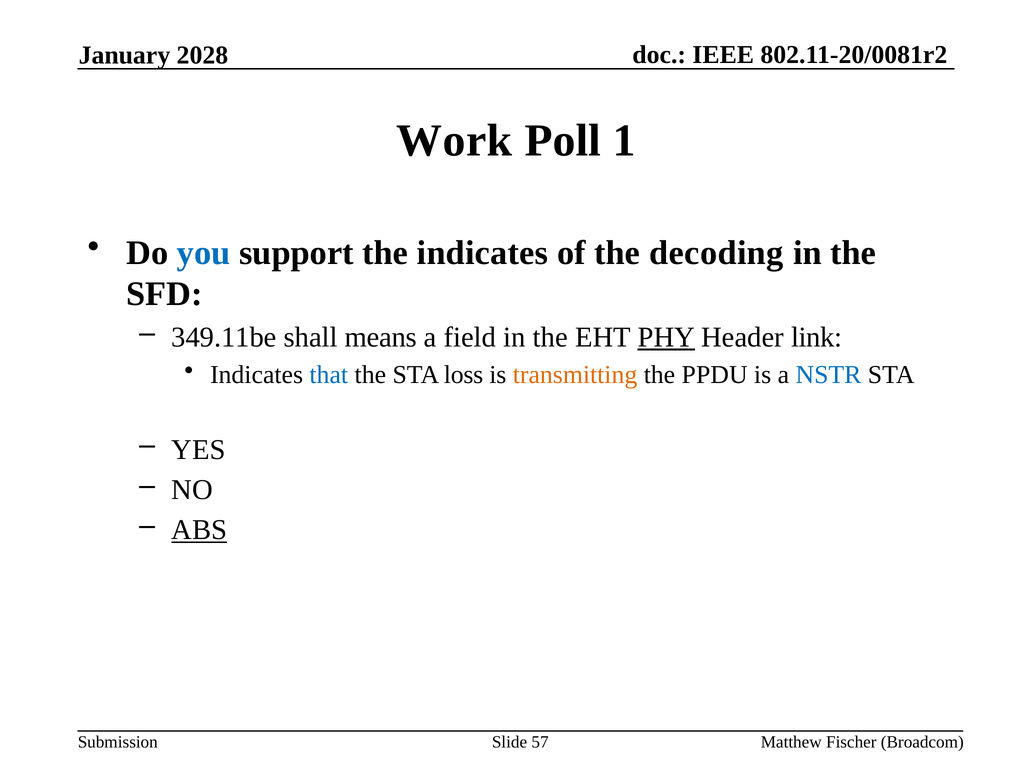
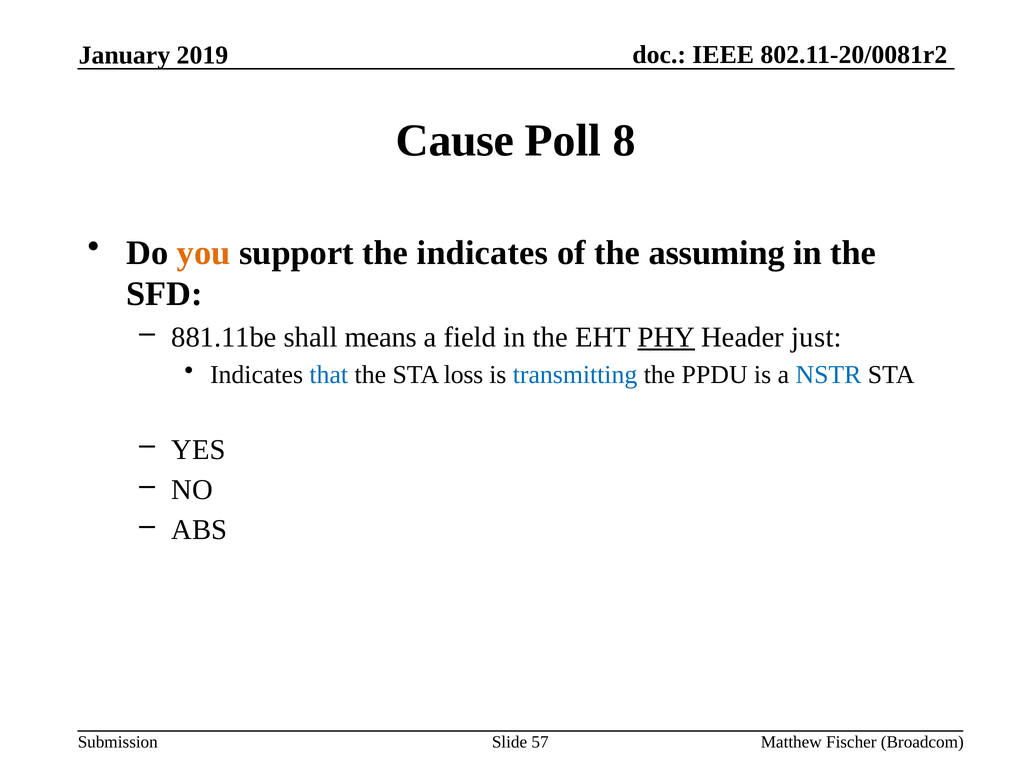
2028: 2028 -> 2019 (202, 55)
Work: Work -> Cause (455, 141)
1: 1 -> 8 (624, 141)
you colour: blue -> orange (204, 253)
decoding: decoding -> assuming (717, 253)
349.11be: 349.11be -> 881.11be (224, 337)
link: link -> just (816, 337)
transmitting colour: orange -> blue (575, 375)
ABS underline: present -> none (199, 530)
